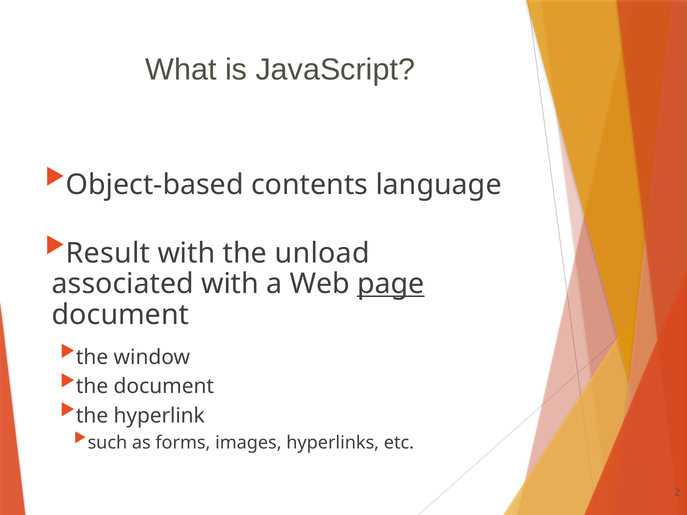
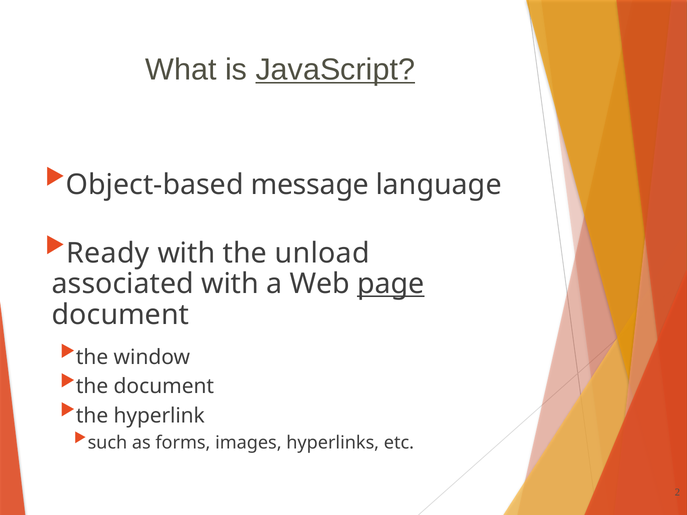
JavaScript underline: none -> present (335, 70)
contents: contents -> message (310, 185)
Result: Result -> Ready (108, 253)
